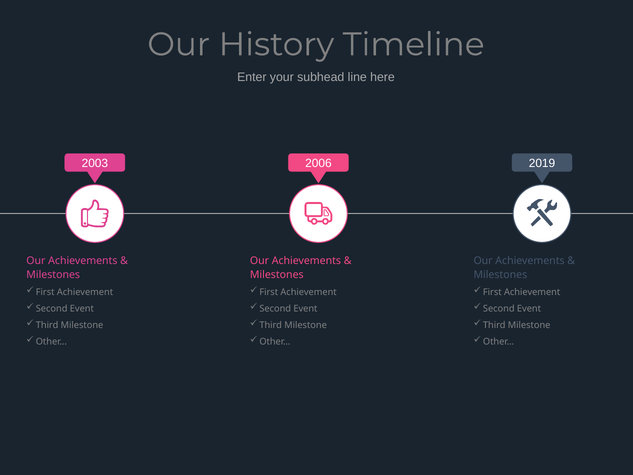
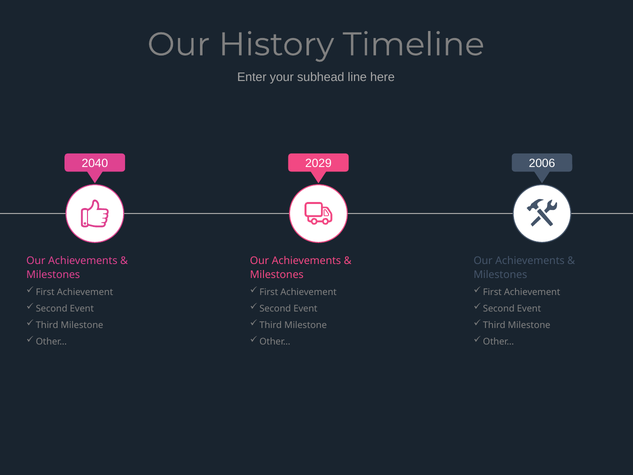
2003: 2003 -> 2040 (95, 163)
2006: 2006 -> 2029 (318, 163)
2019: 2019 -> 2006 (542, 163)
